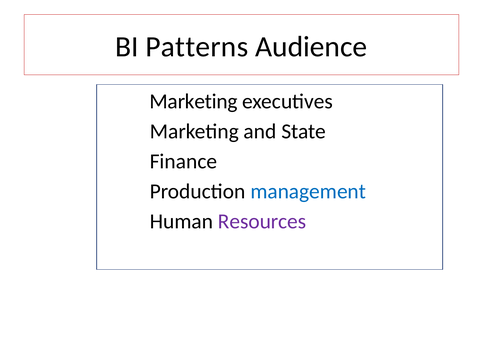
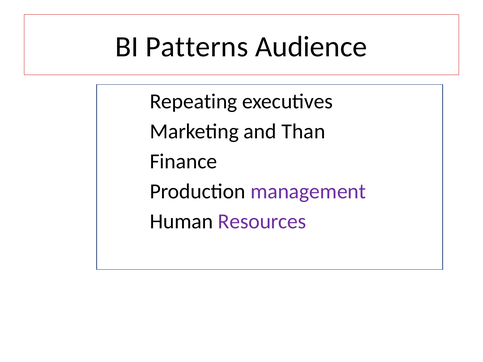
Marketing: Marketing -> Repeating (194, 101)
State: State -> Than (303, 131)
management colour: blue -> purple (308, 192)
